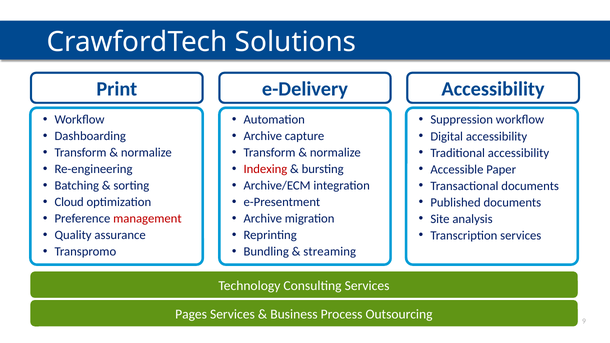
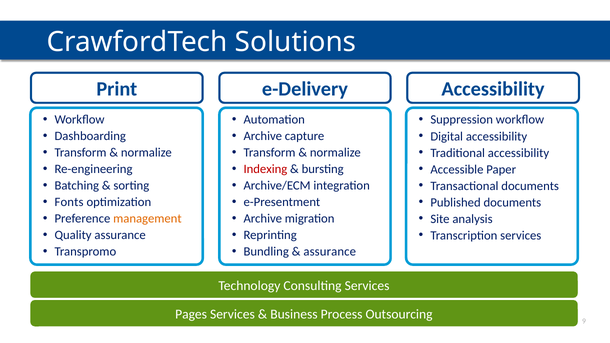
Cloud: Cloud -> Fonts (69, 202)
management colour: red -> orange (147, 219)
streaming: streaming -> assurance (330, 252)
